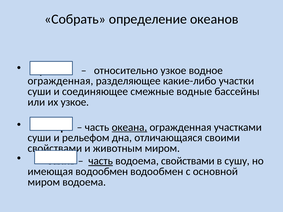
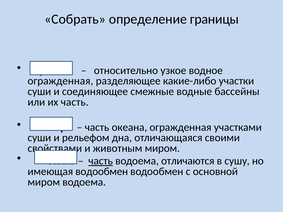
океанов: океанов -> границы (214, 19)
их узкое: узкое -> часть (75, 102)
океана underline: present -> none (129, 127)
водоема свойствами: свойствами -> отличаются (188, 161)
